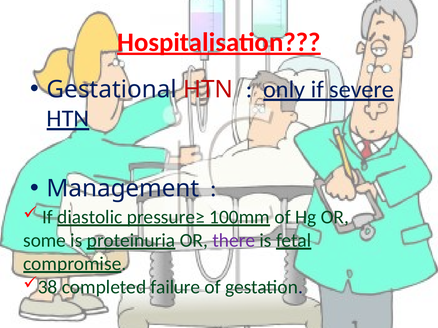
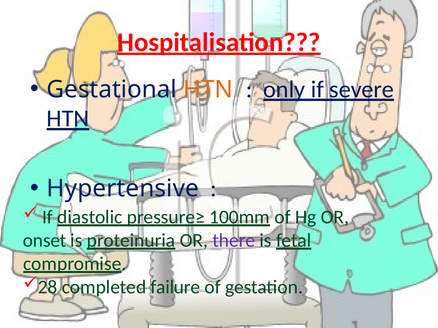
HTN colour: red -> orange (208, 90)
Management: Management -> Hypertensive (123, 189)
some: some -> onset (45, 241)
38: 38 -> 28 (48, 287)
